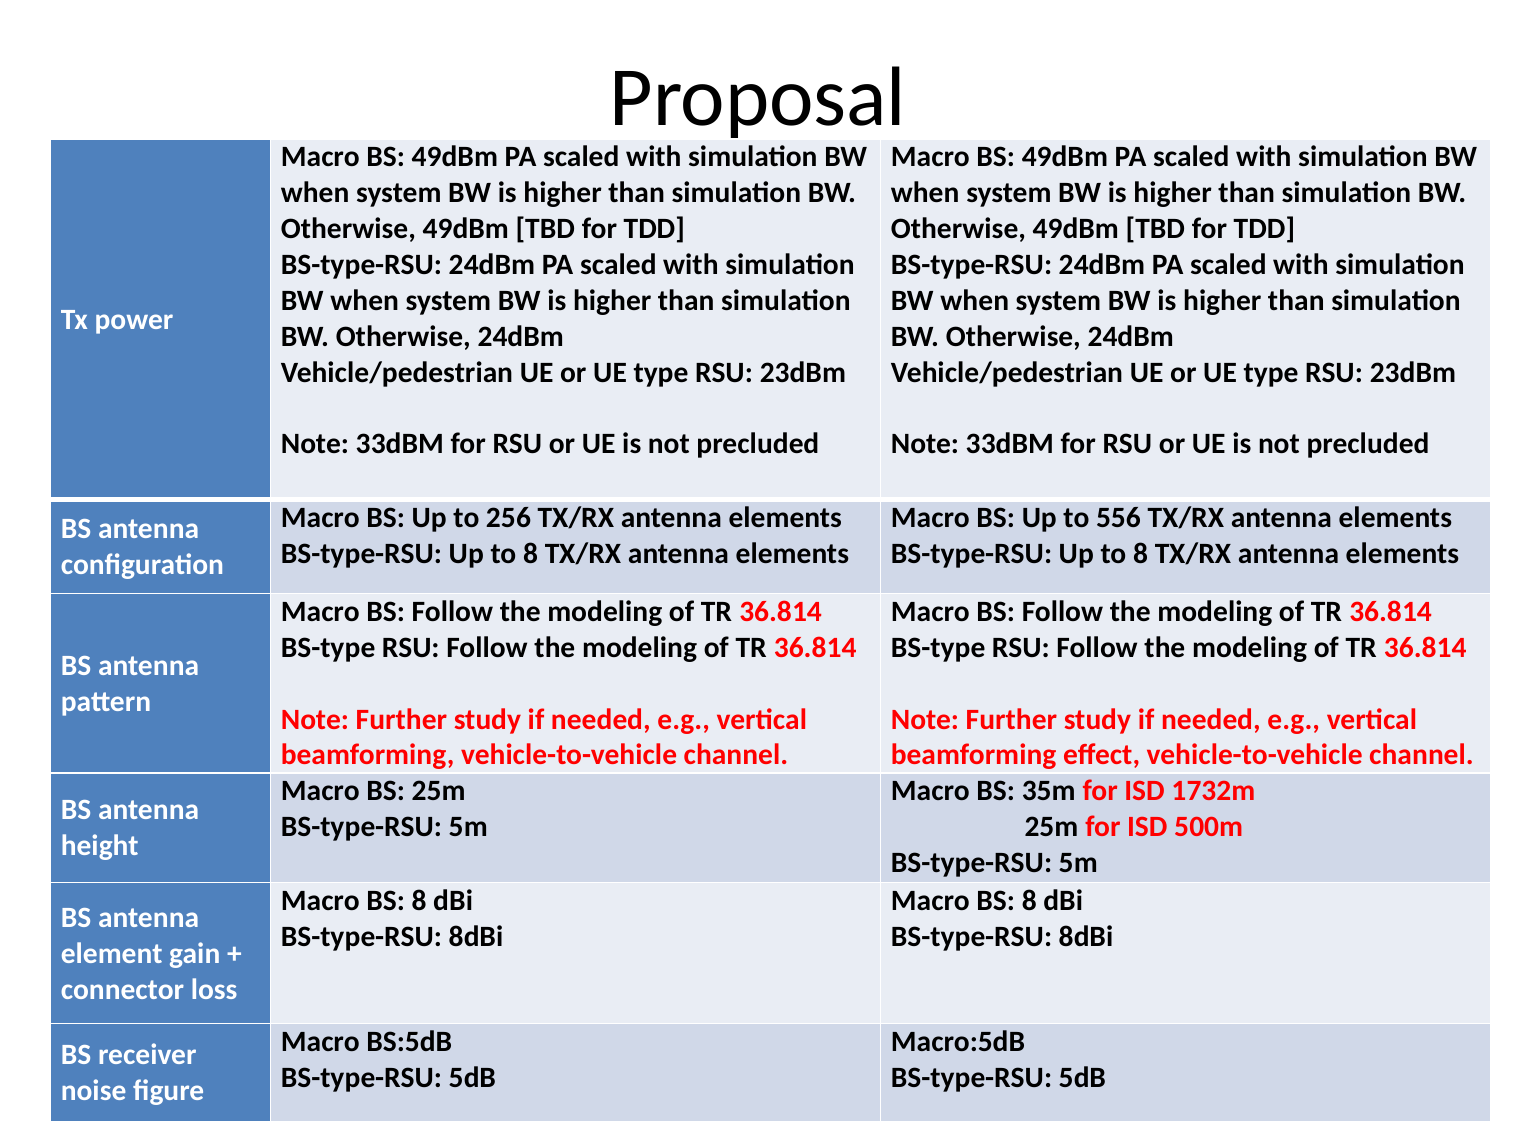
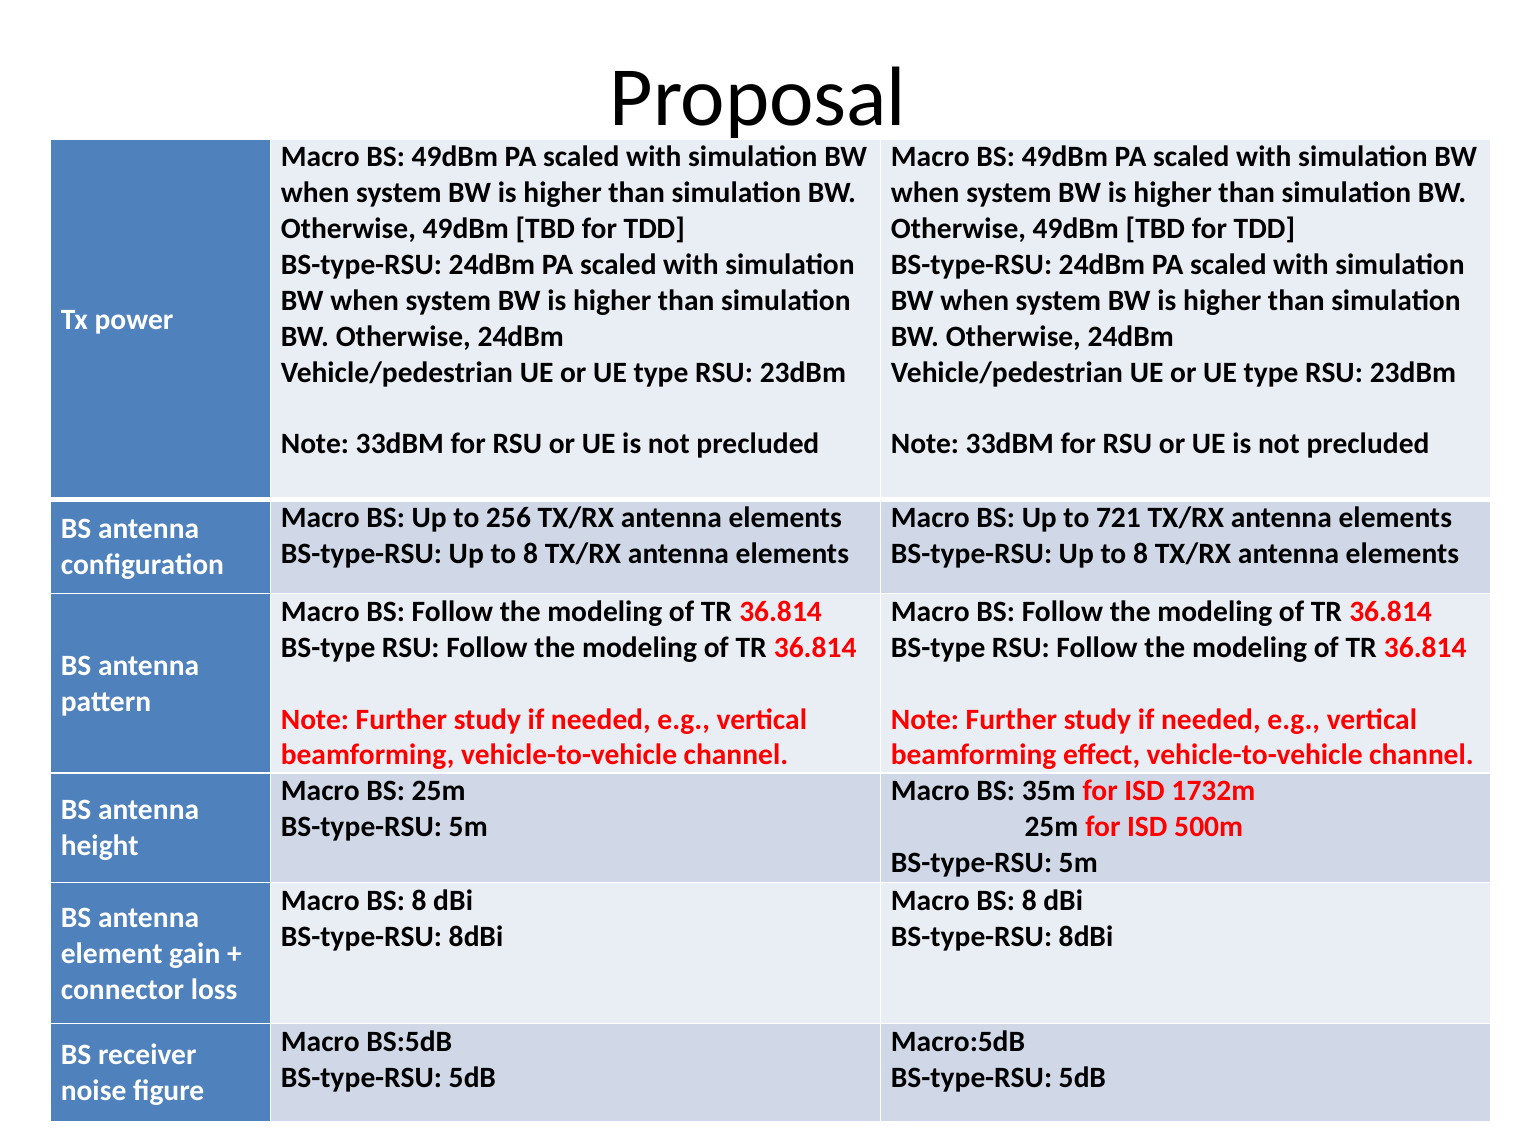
556: 556 -> 721 (1118, 518)
